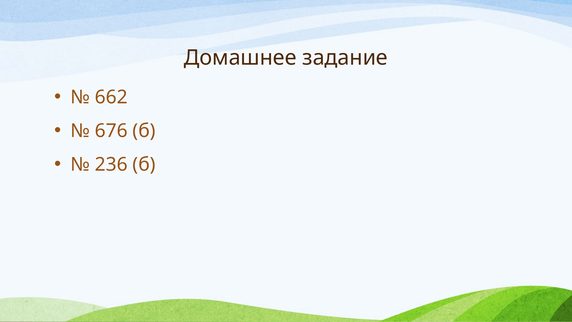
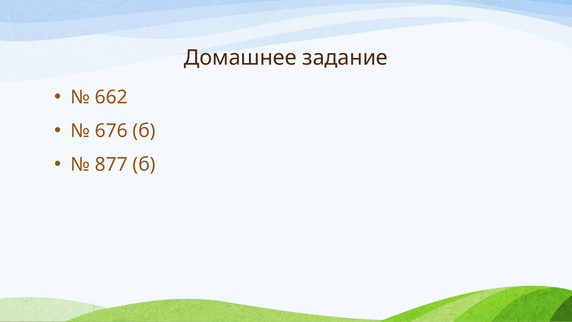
236: 236 -> 877 (111, 164)
